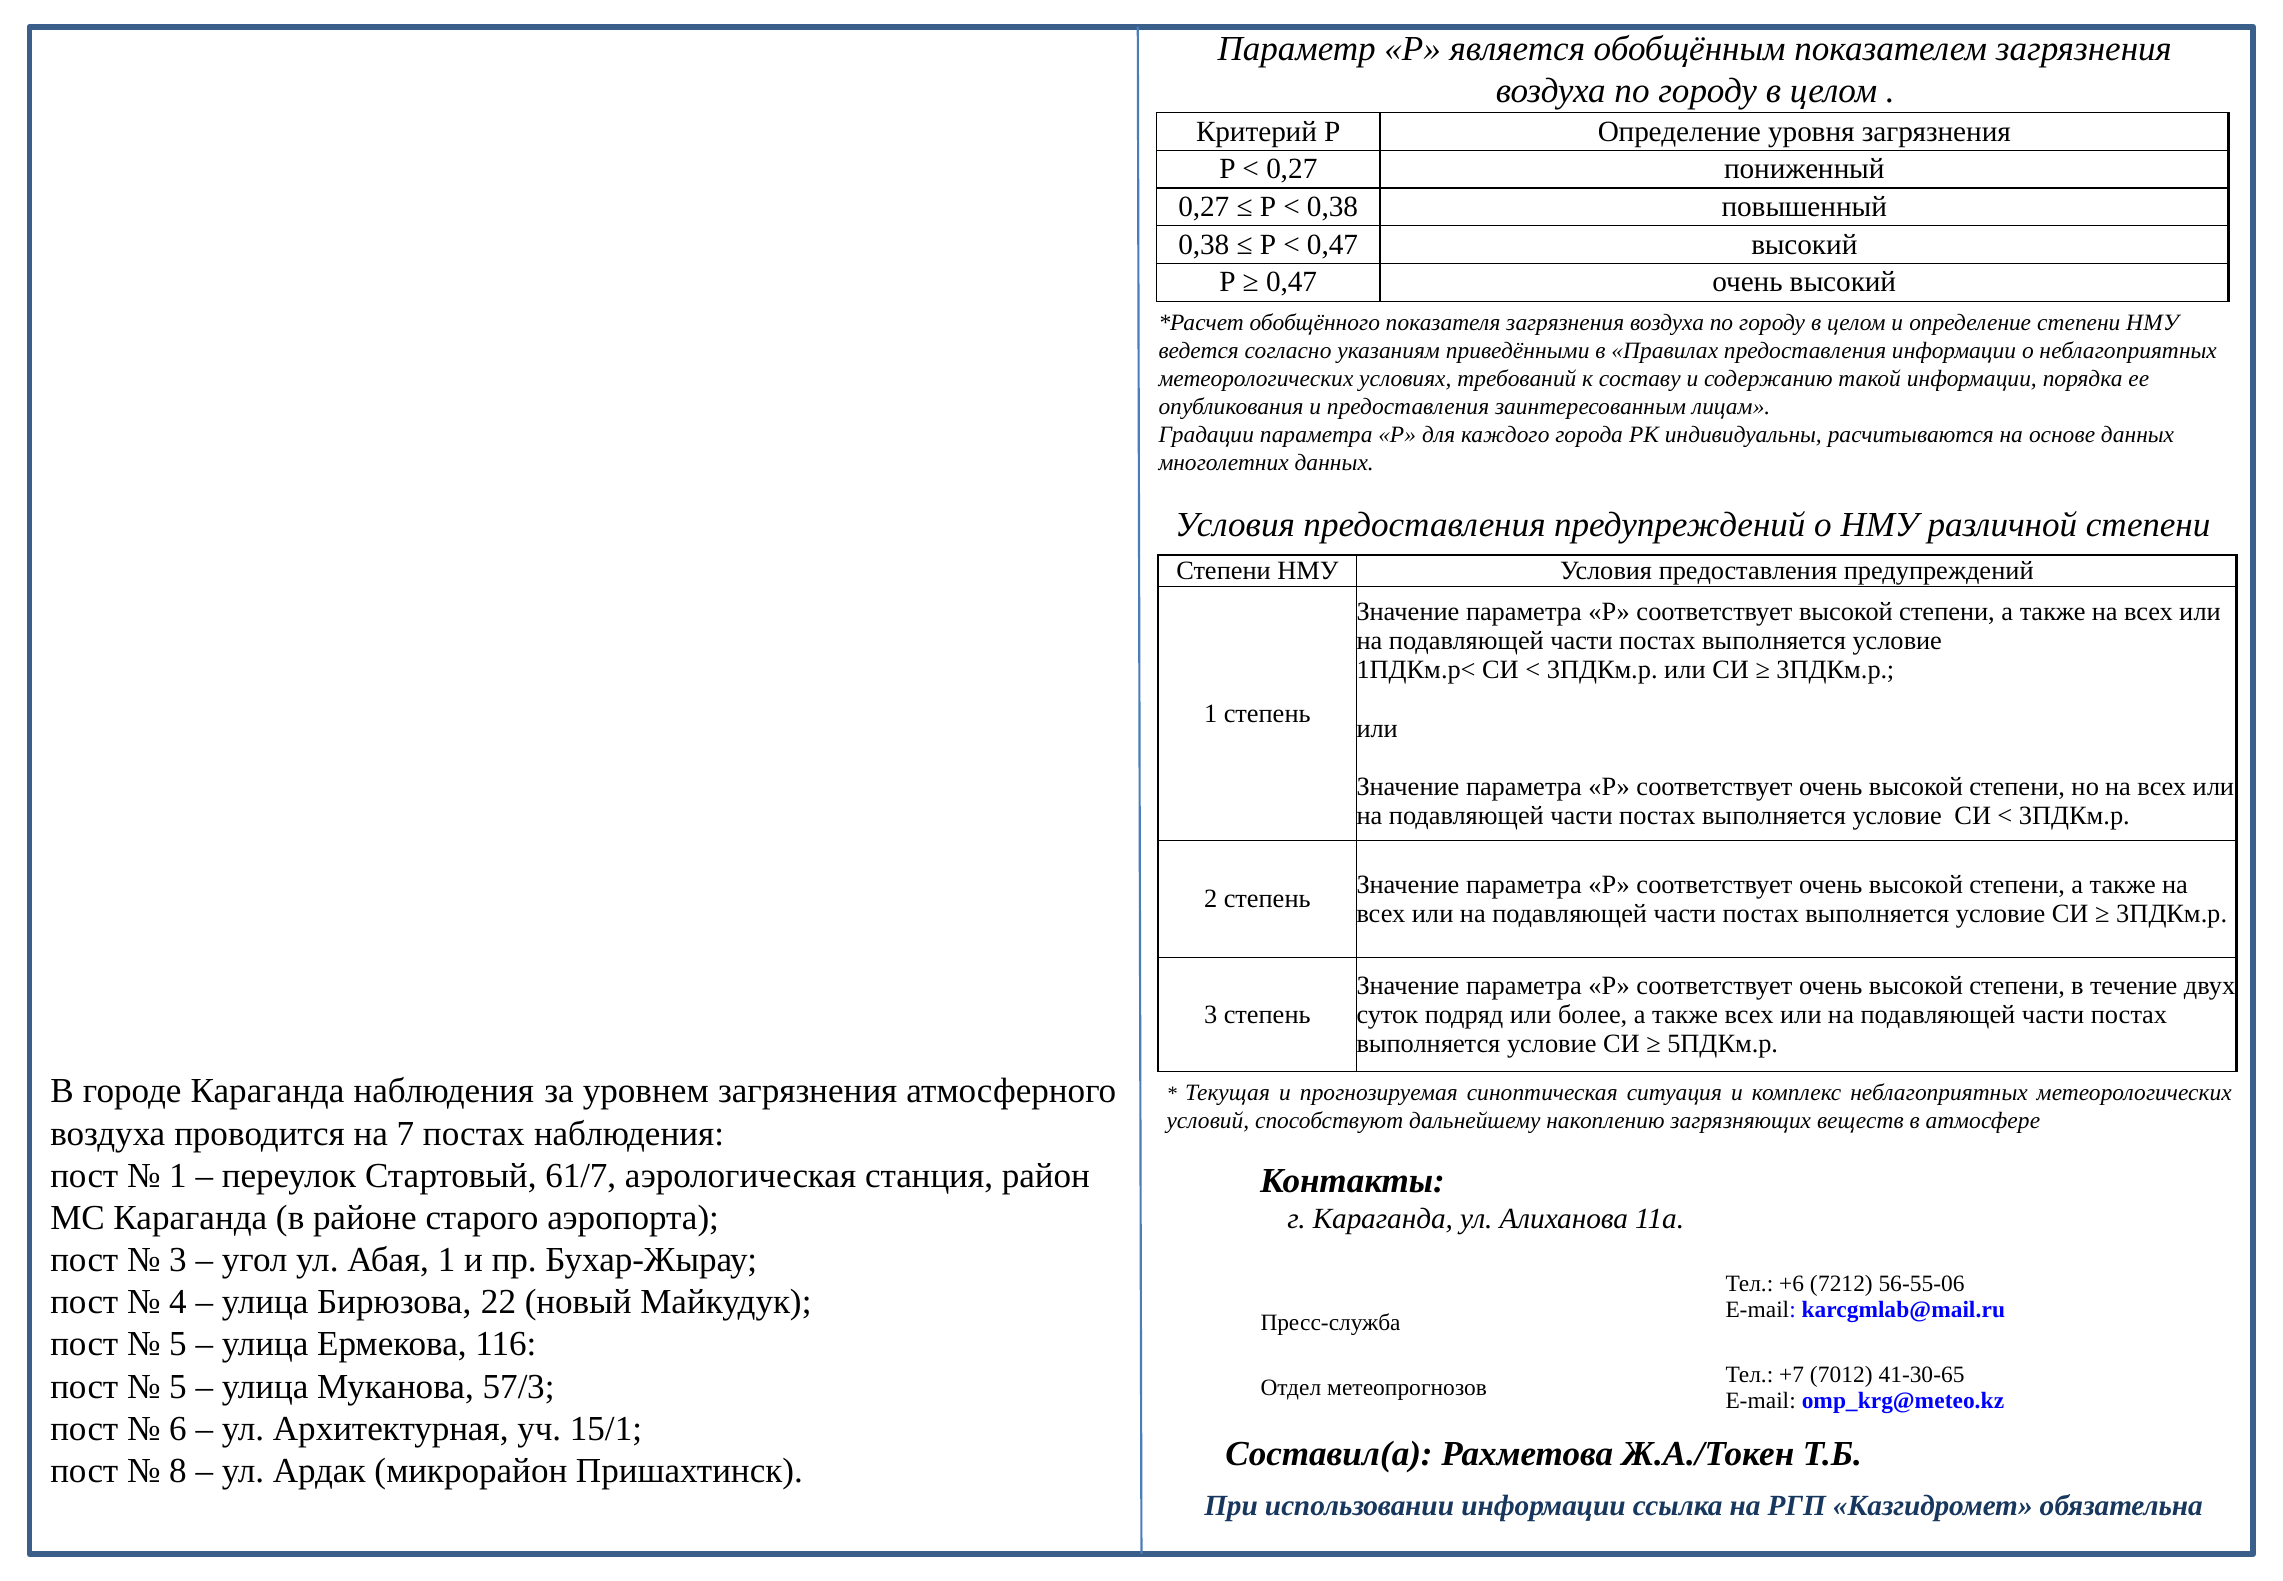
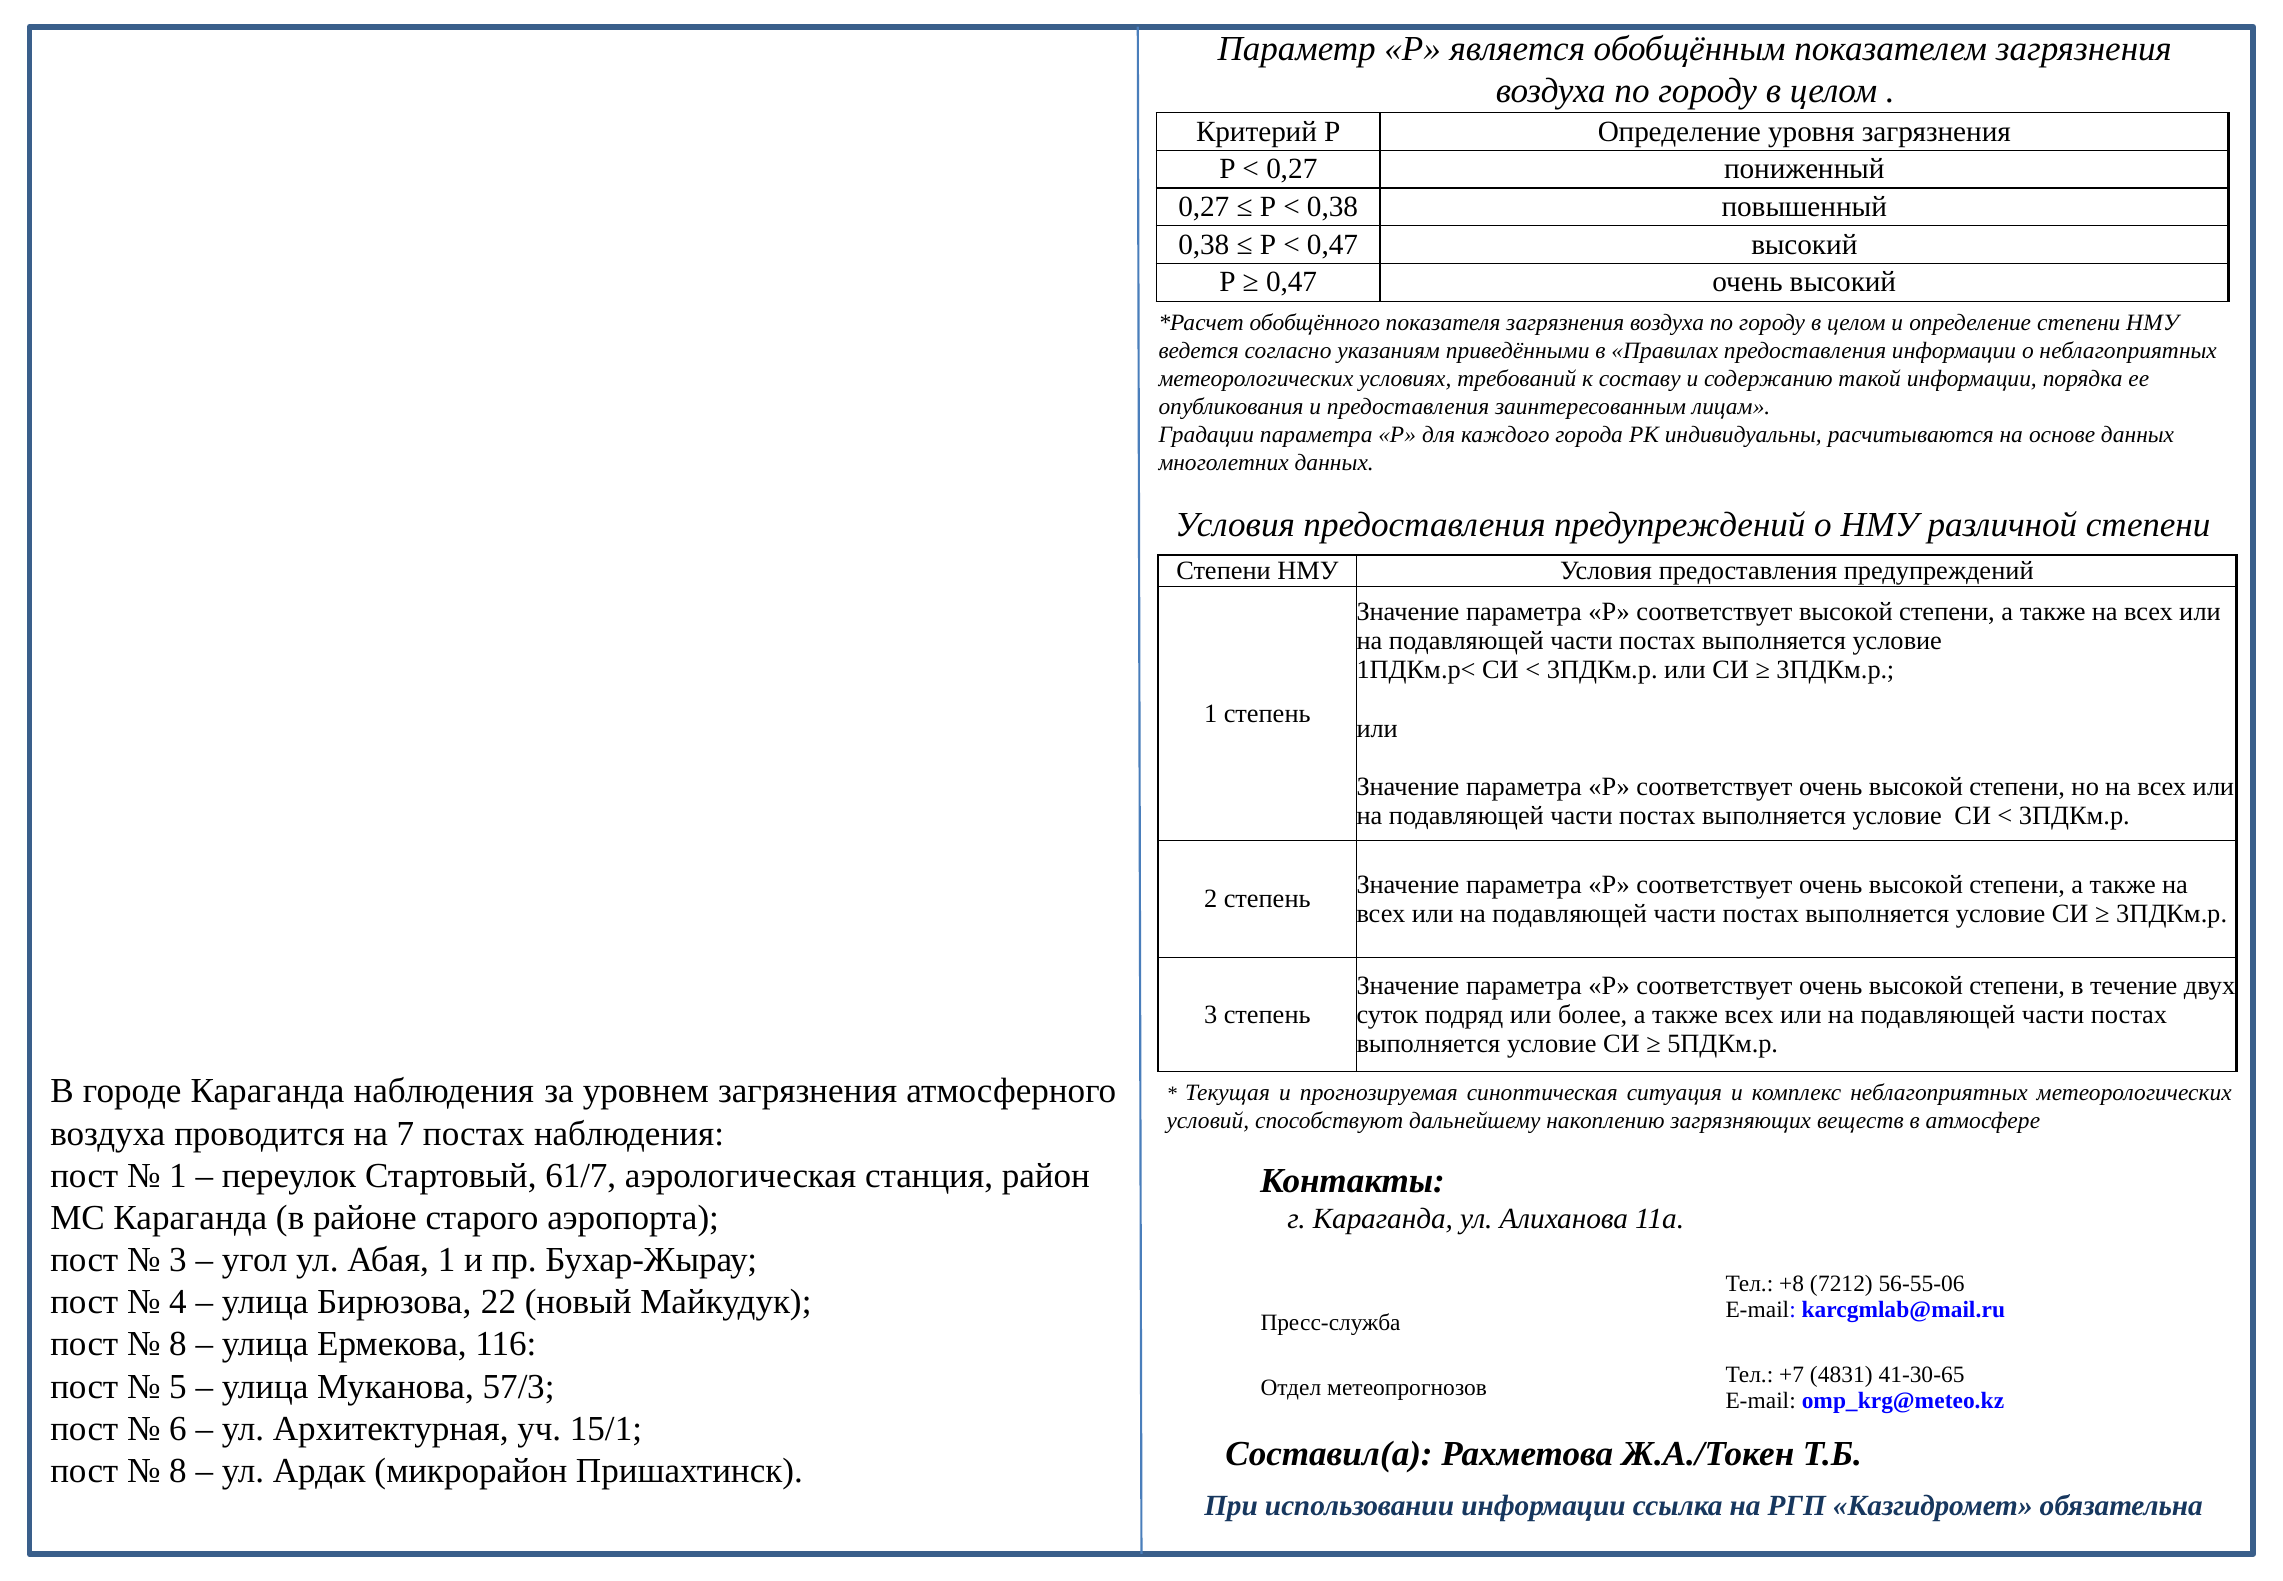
+6: +6 -> +8 (1792, 1283)
5: 5 -> 8 (178, 1344)
7012: 7012 -> 4831 (1841, 1375)
